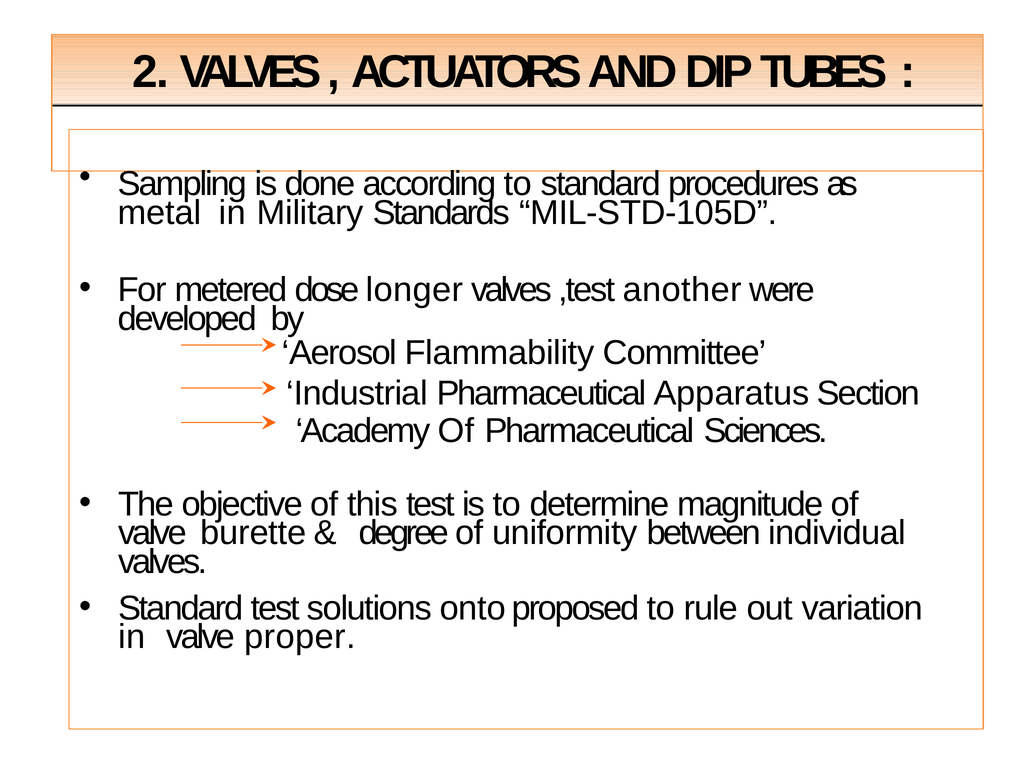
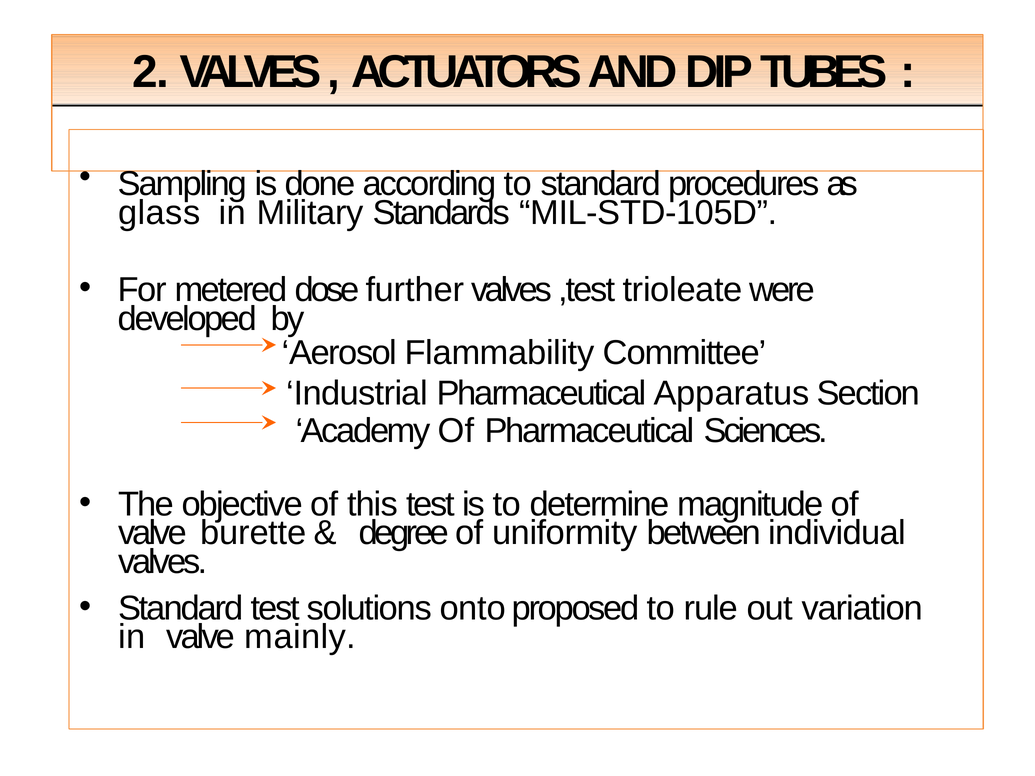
metal: metal -> glass (159, 213)
longer: longer -> further (415, 290)
another: another -> trioleate (683, 290)
proper: proper -> mainly (300, 637)
